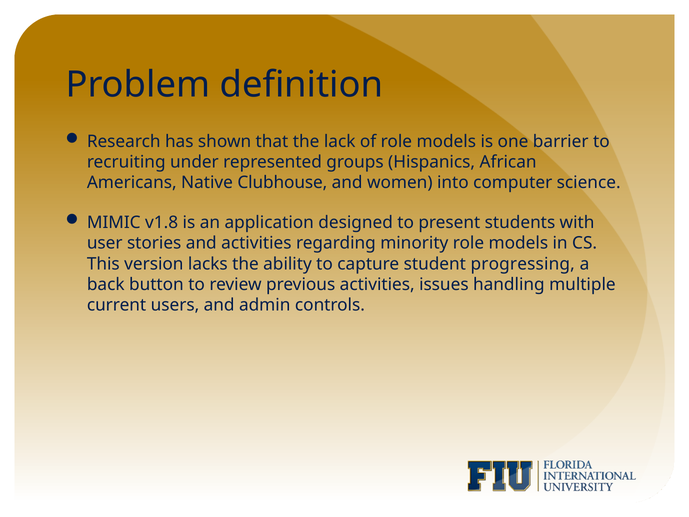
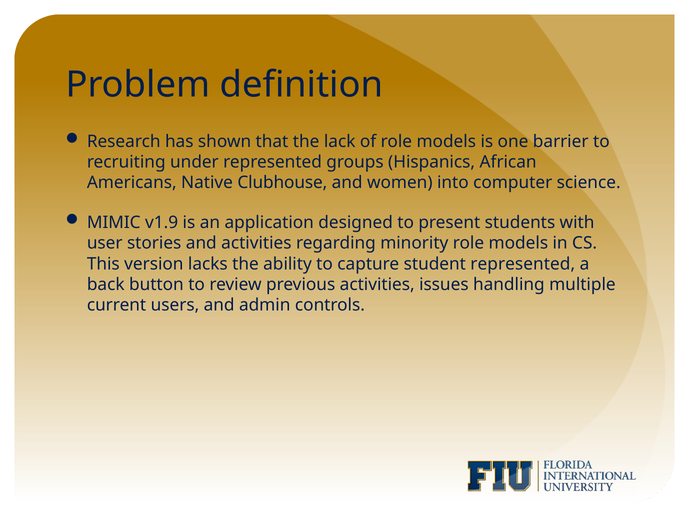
v1.8: v1.8 -> v1.9 (162, 222)
student progressing: progressing -> represented (523, 264)
